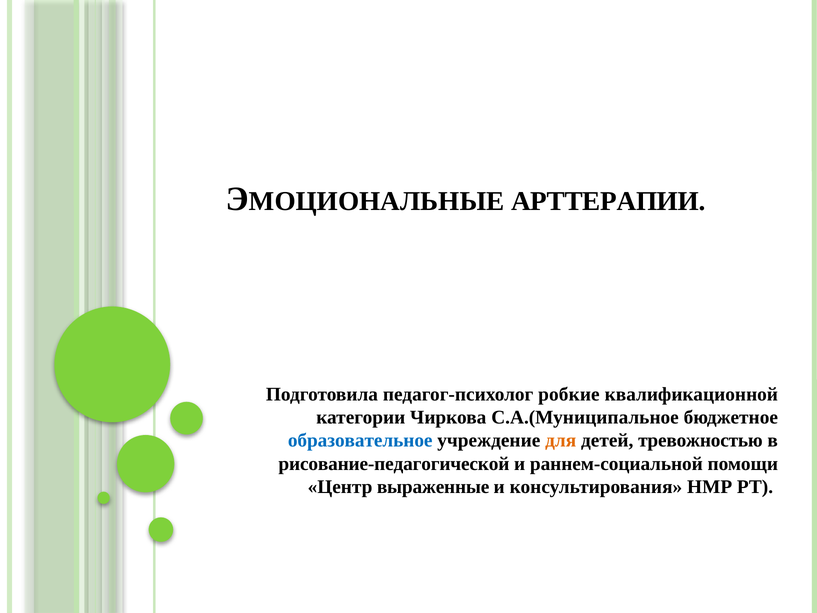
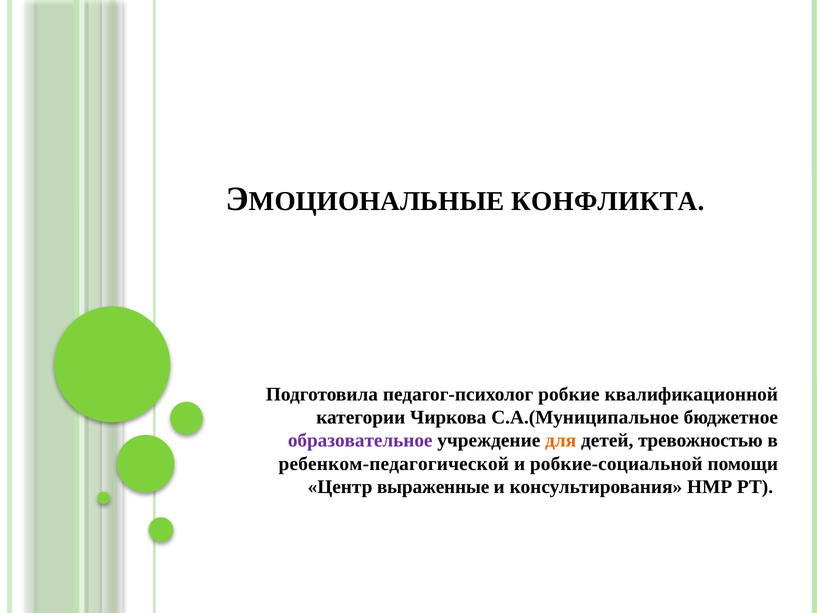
АРТТЕРАПИИ: АРТТЕРАПИИ -> КОНФЛИКТА (608, 201)
образовательное colour: blue -> purple (360, 440)
рисование-педагогической: рисование-педагогической -> ребенком-педагогической (394, 464)
раннем-социальной: раннем-социальной -> робкие-социальной (616, 464)
